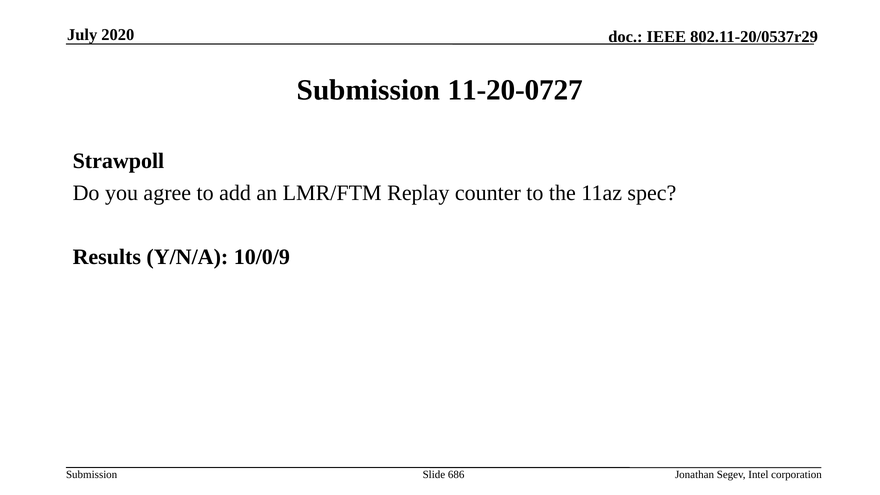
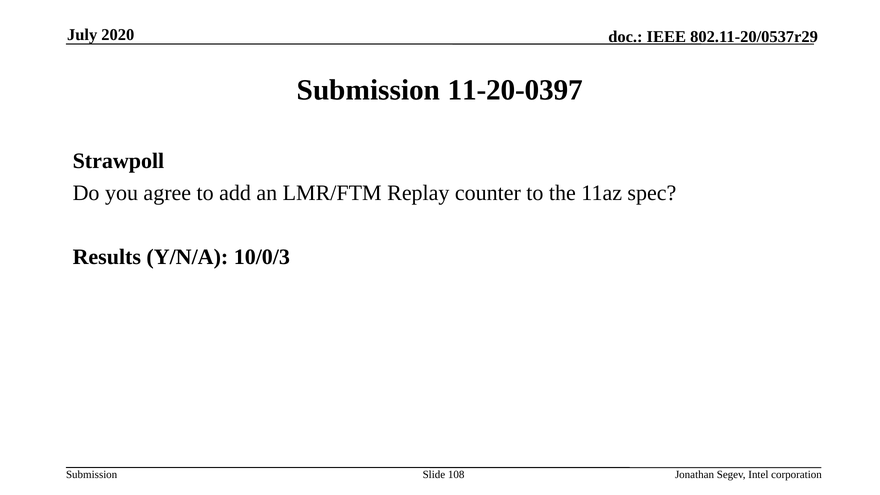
11-20-0727: 11-20-0727 -> 11-20-0397 (515, 90)
10/0/9: 10/0/9 -> 10/0/3 (262, 257)
686: 686 -> 108 (456, 475)
